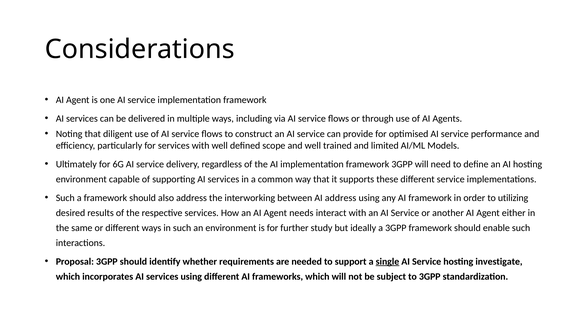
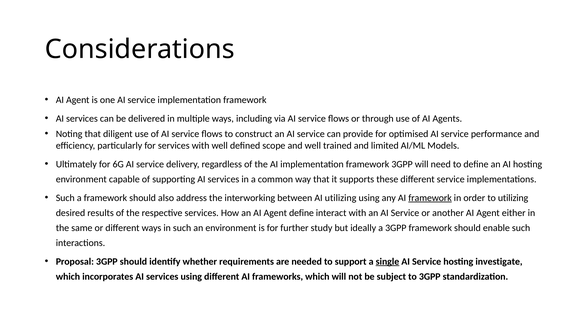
AI address: address -> utilizing (341, 198)
framework underline: none -> present (430, 198)
Agent needs: needs -> define (301, 213)
